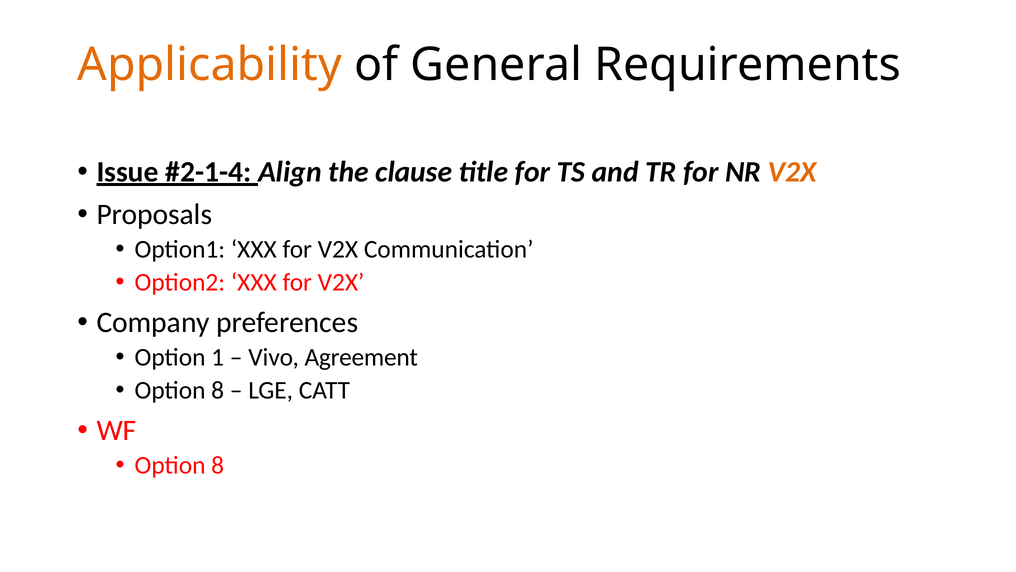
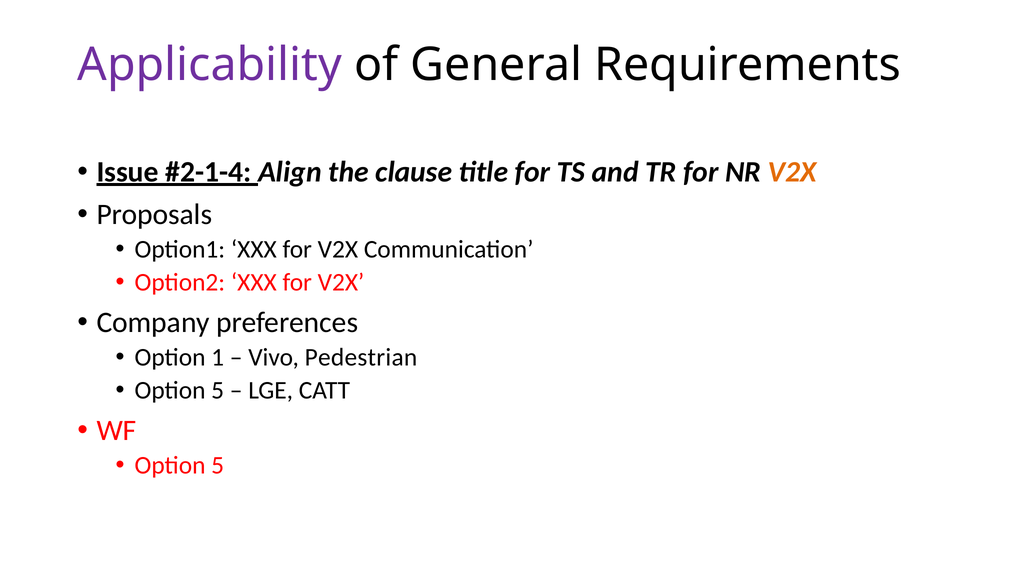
Applicability colour: orange -> purple (210, 65)
Agreement: Agreement -> Pedestrian (361, 357)
8: 8 -> 5 (218, 390)
8: 8 -> 5 (218, 465)
